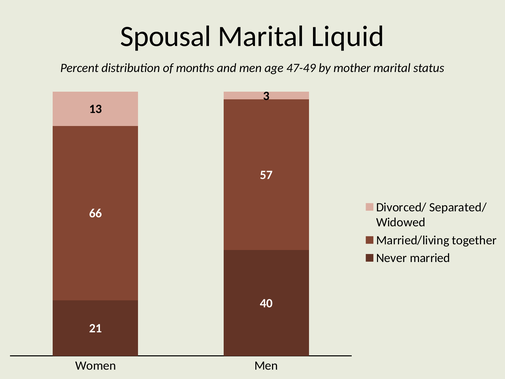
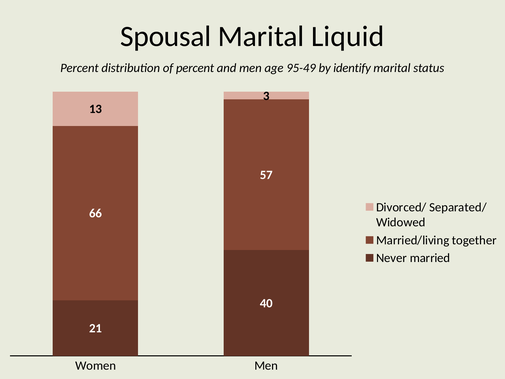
of months: months -> percent (195, 68)
47-49: 47-49 -> 95-49 (301, 68)
mother: mother -> identify (352, 68)
